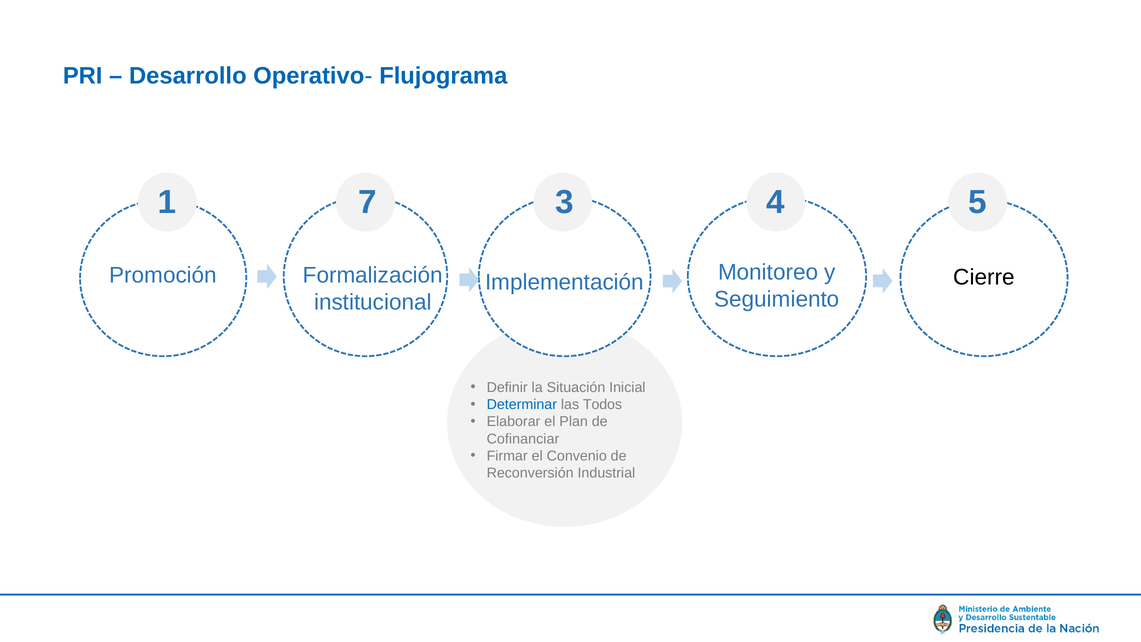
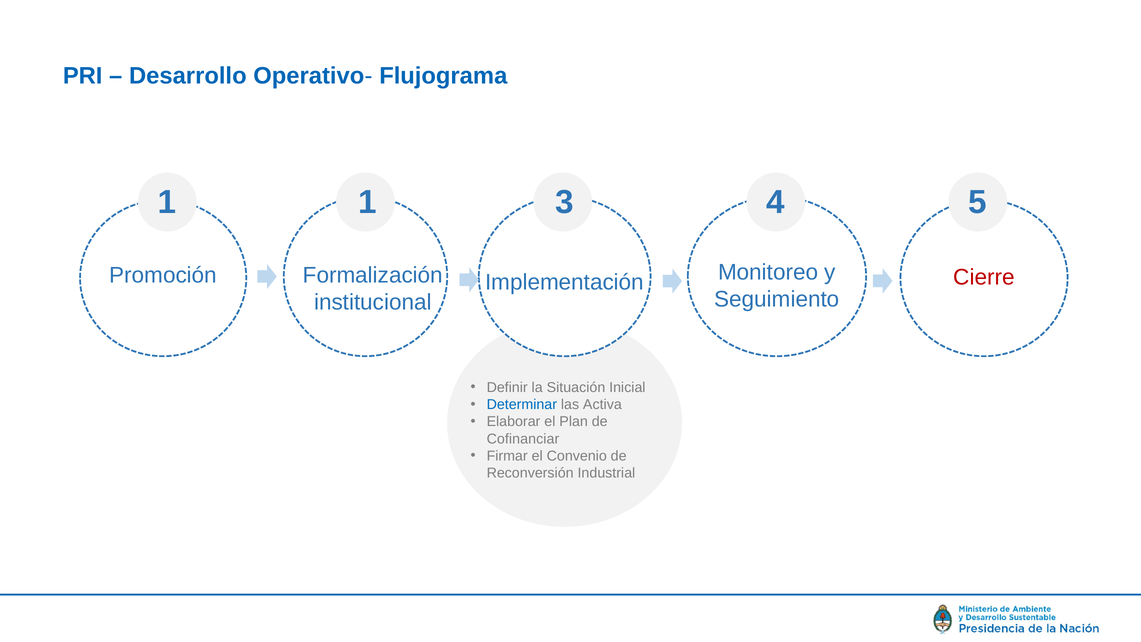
1 7: 7 -> 1 (368, 202)
Cierre colour: black -> red (984, 277)
Todos: Todos -> Activa (602, 404)
